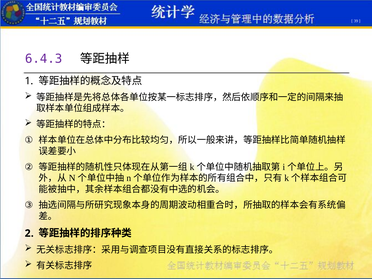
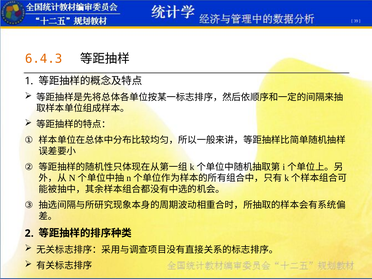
6.4.3 colour: purple -> orange (44, 59)
